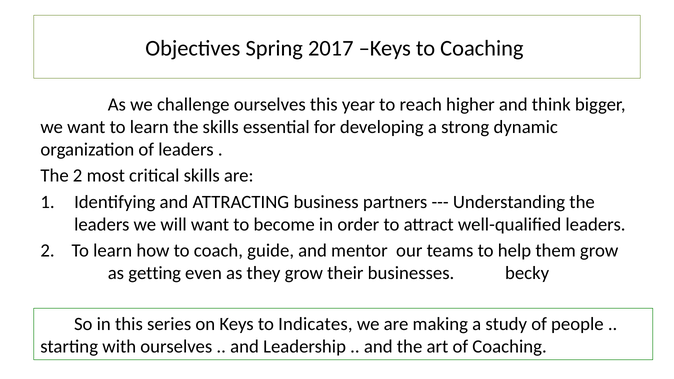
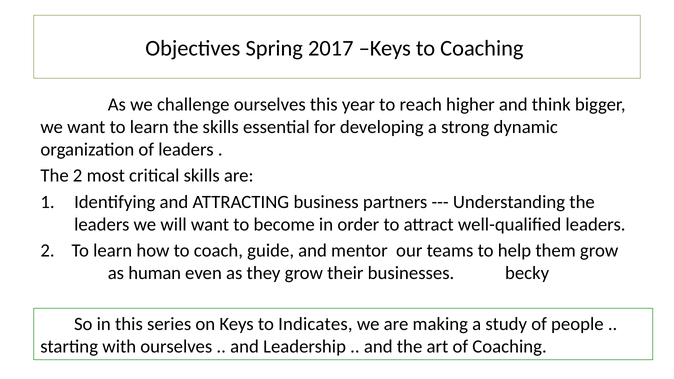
getting: getting -> human (155, 273)
